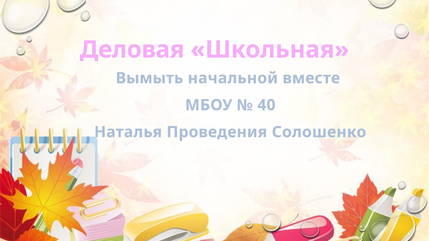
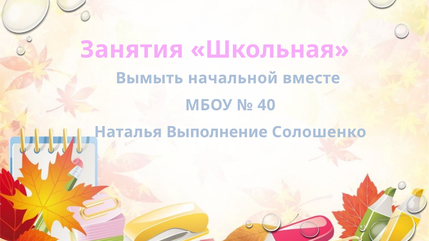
Деловая: Деловая -> Занятия (132, 50)
Проведения: Проведения -> Выполнение (217, 132)
